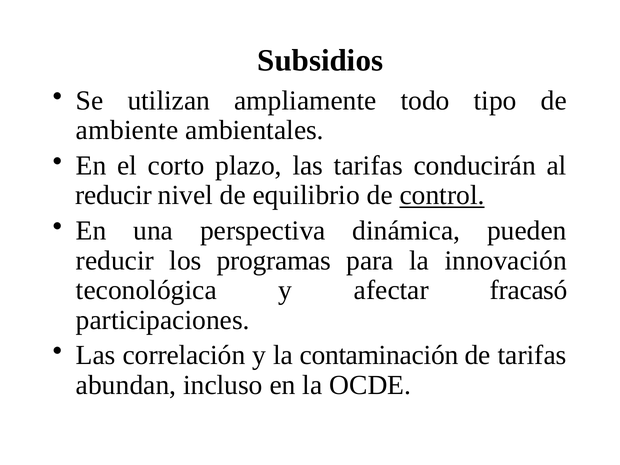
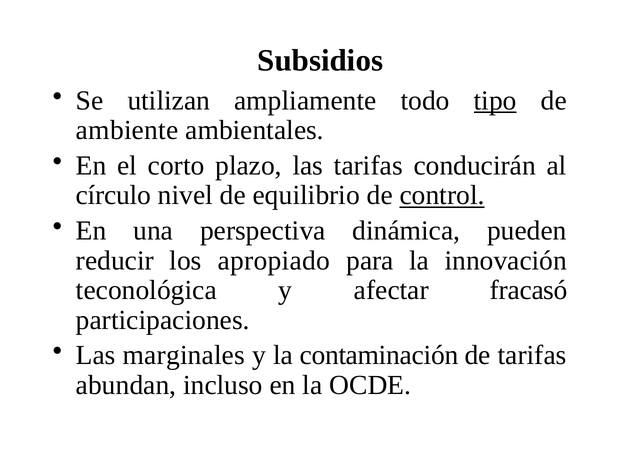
tipo underline: none -> present (495, 101)
reducir: reducir -> círculo (114, 195)
programas: programas -> apropiado (274, 260)
correlación: correlación -> marginales (184, 355)
